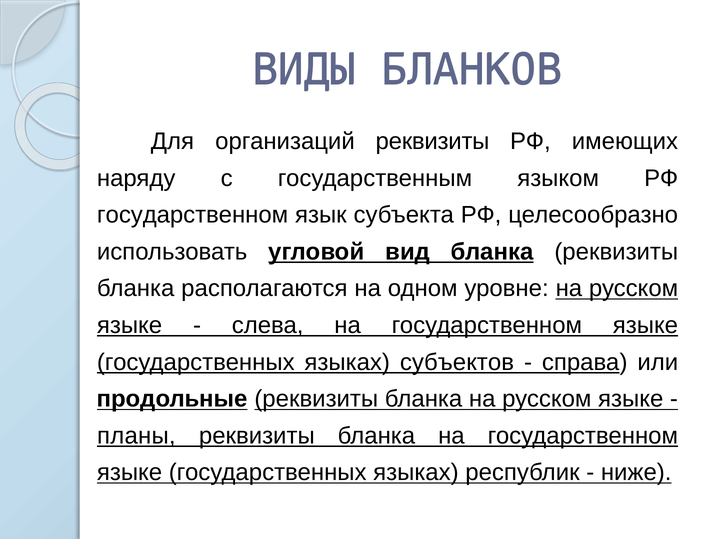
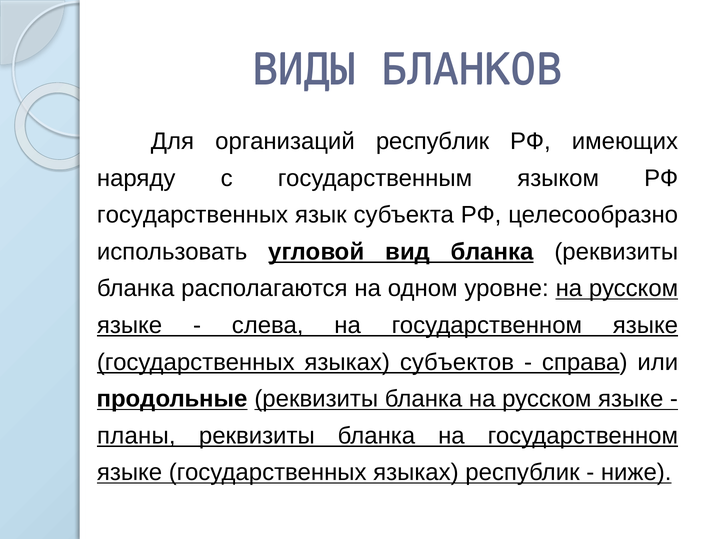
организаций реквизиты: реквизиты -> республик (433, 141)
государственном: государственном -> государственных (193, 215)
